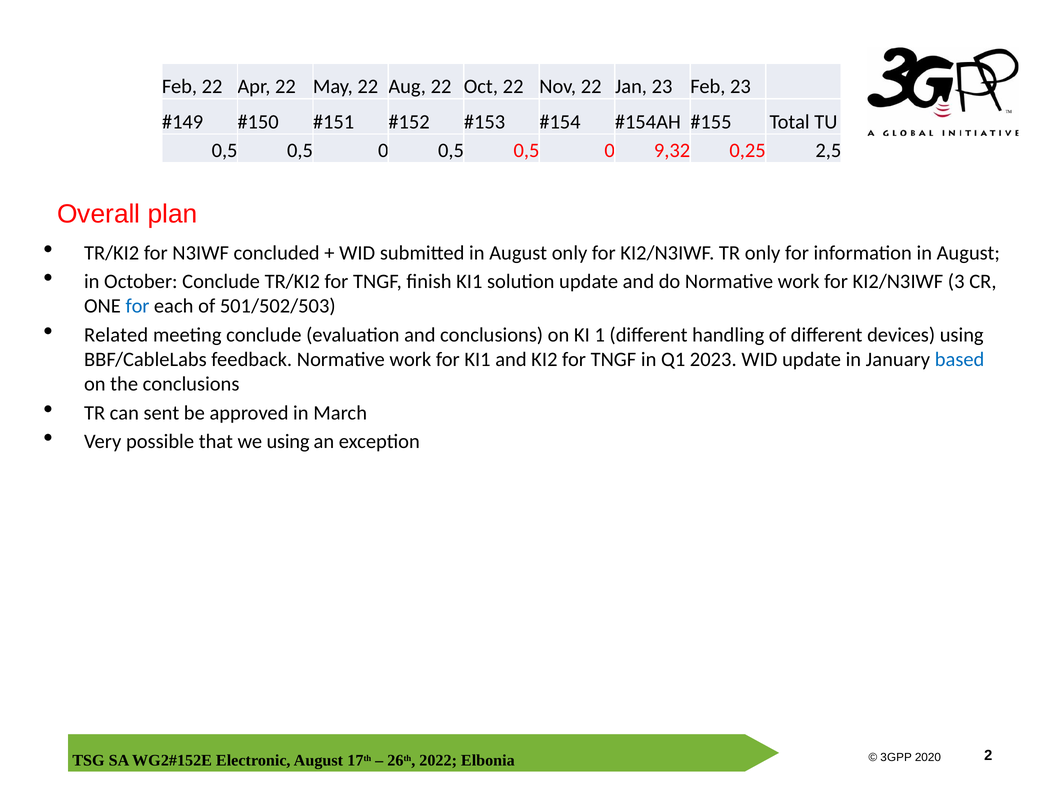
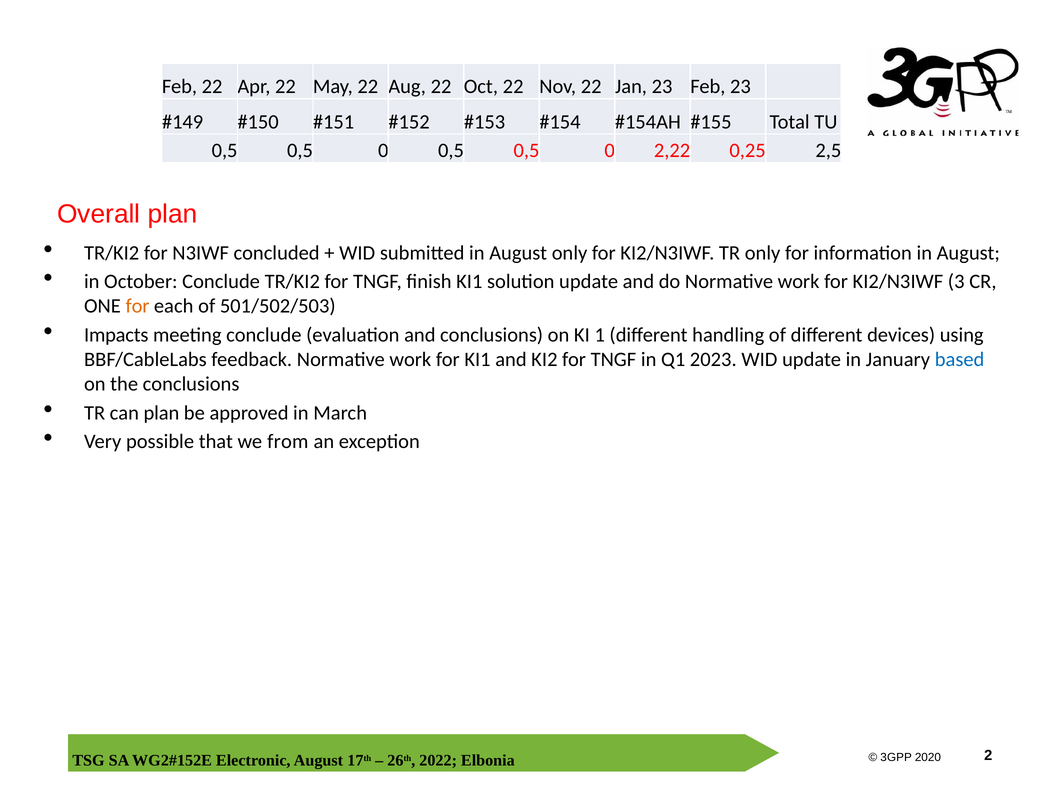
9,32: 9,32 -> 2,22 (672, 151)
for colour: blue -> orange (137, 306)
Related: Related -> Impacts (116, 335)
can sent: sent -> plan (161, 413)
we using: using -> from (288, 442)
